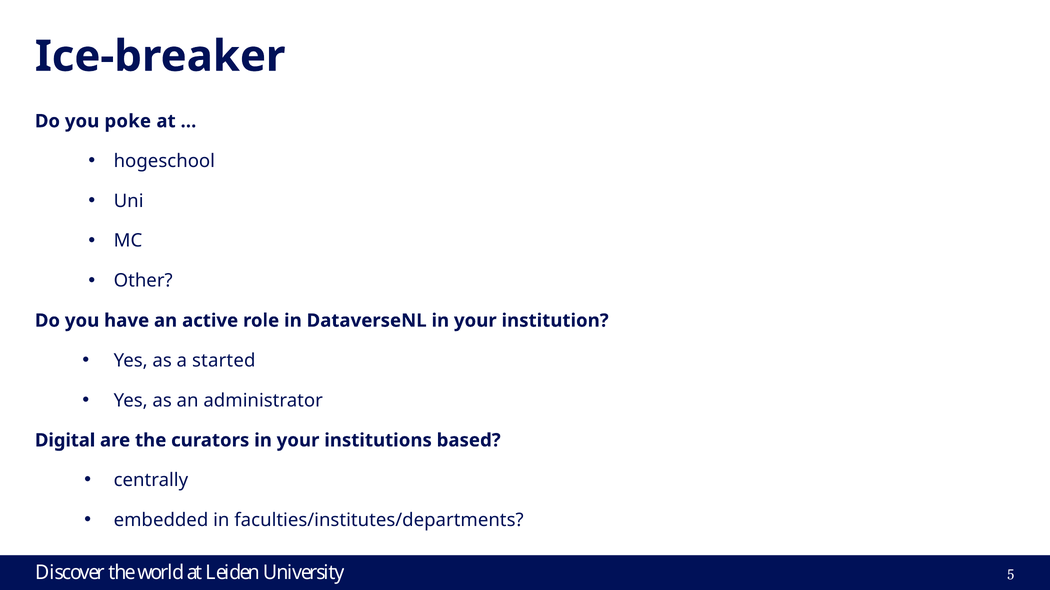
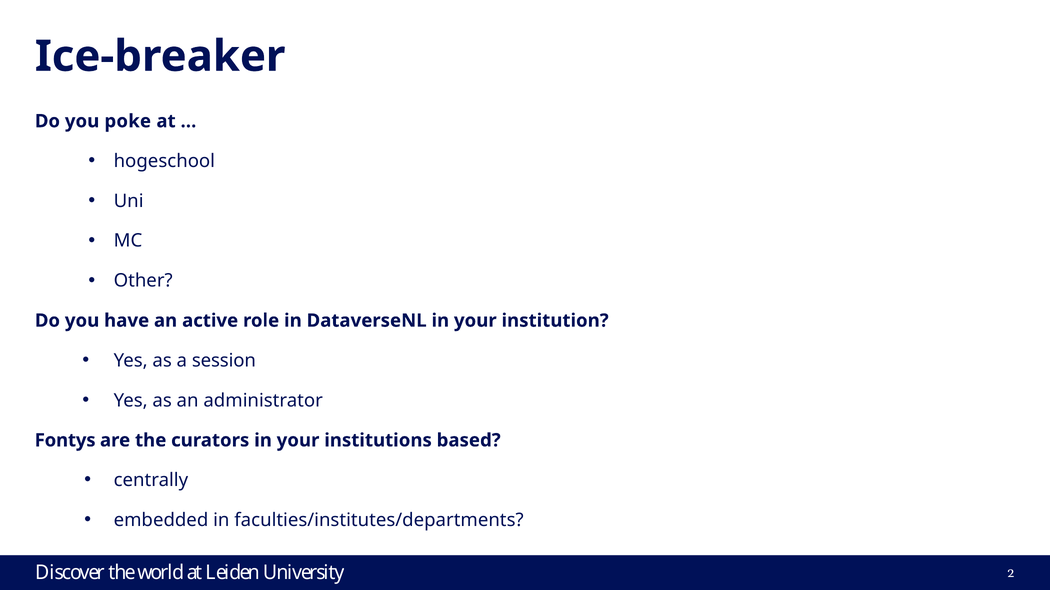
started: started -> session (224, 361)
Digital: Digital -> Fontys (65, 441)
5: 5 -> 2 (1011, 573)
